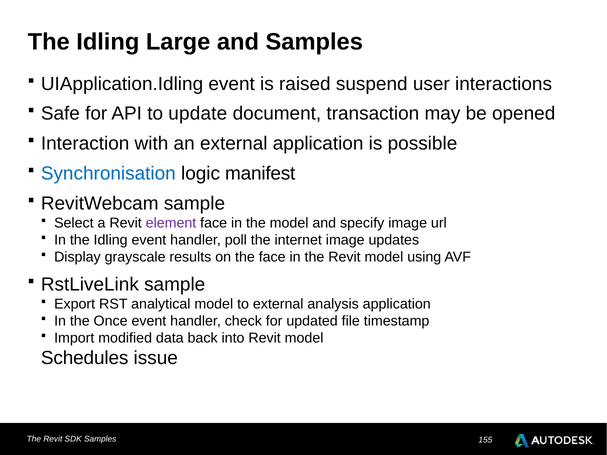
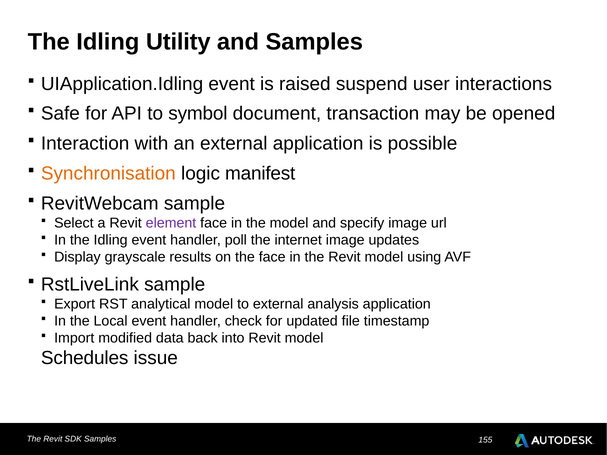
Large: Large -> Utility (178, 42)
update: update -> symbol (198, 114)
Synchronisation colour: blue -> orange (108, 173)
Once: Once -> Local (111, 321)
